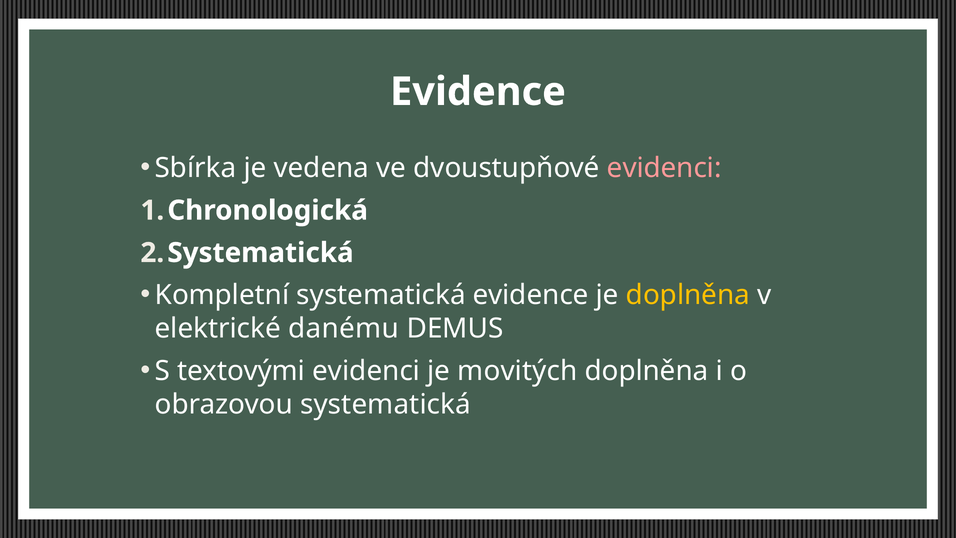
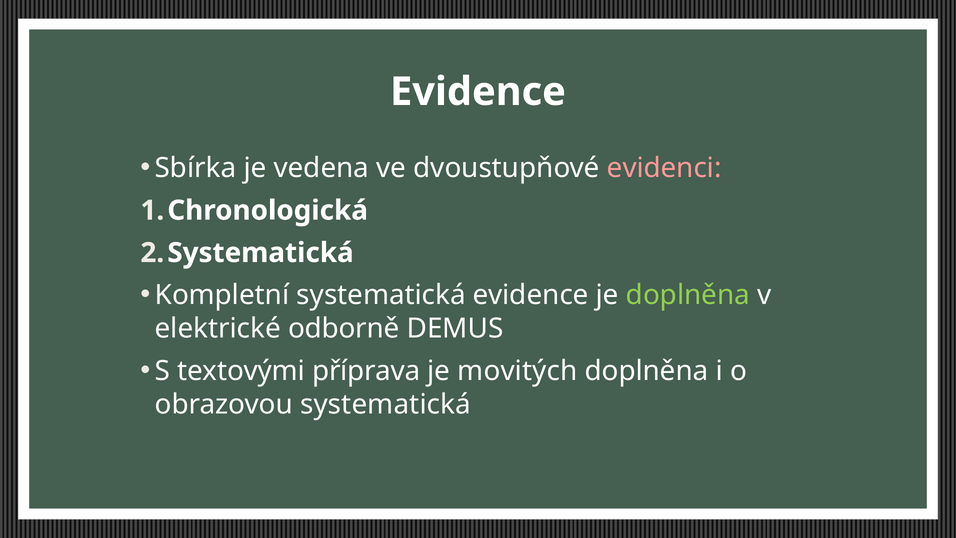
doplněna colour: yellow -> light green (688, 295)
danému: danému -> odborně (344, 328)
textovými evidenci: evidenci -> příprava (366, 371)
